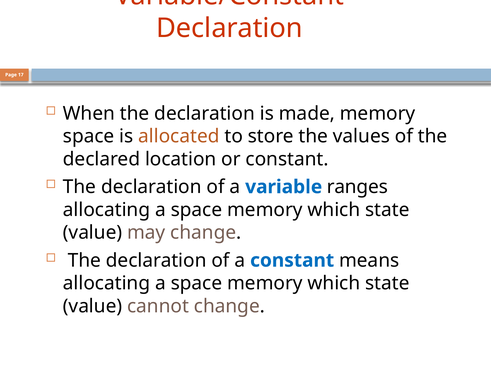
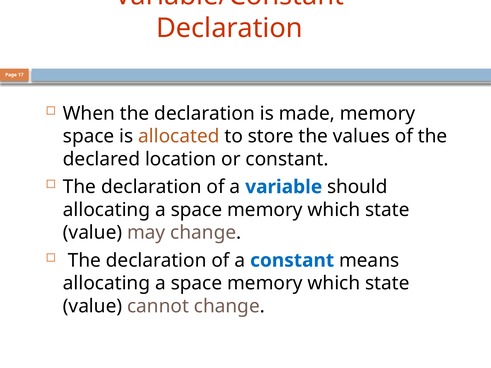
ranges: ranges -> should (357, 187)
